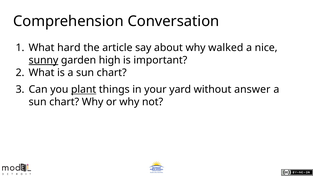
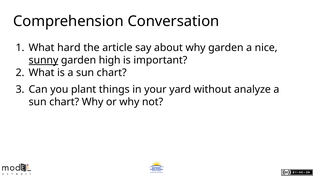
why walked: walked -> garden (226, 48)
plant underline: present -> none (84, 90)
answer: answer -> analyze (252, 90)
